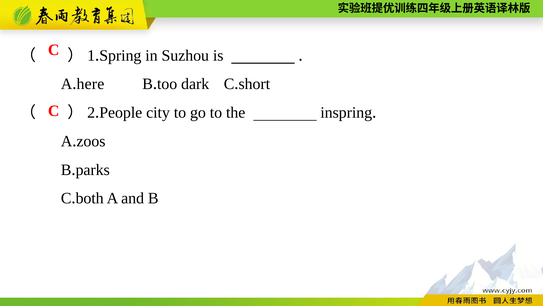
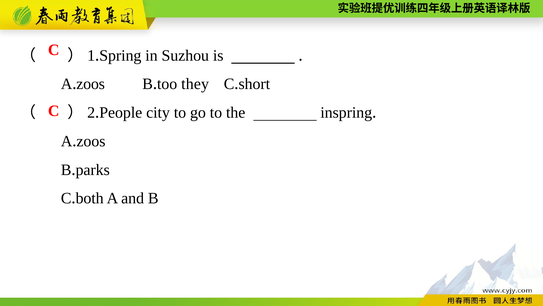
here: here -> zoos (91, 84)
dark: dark -> they (195, 84)
